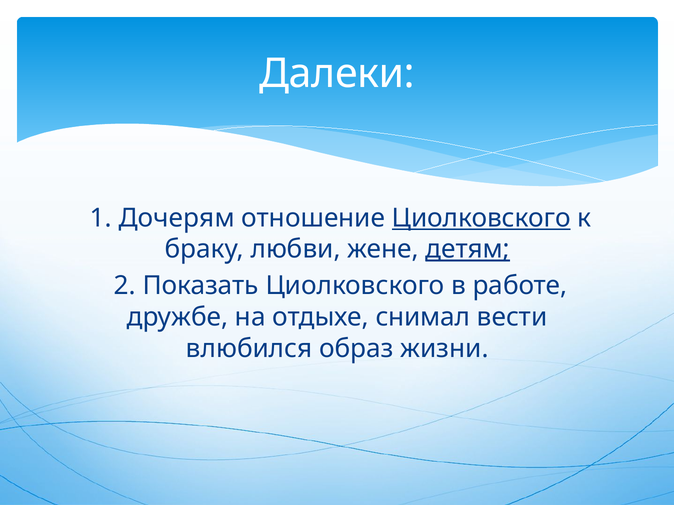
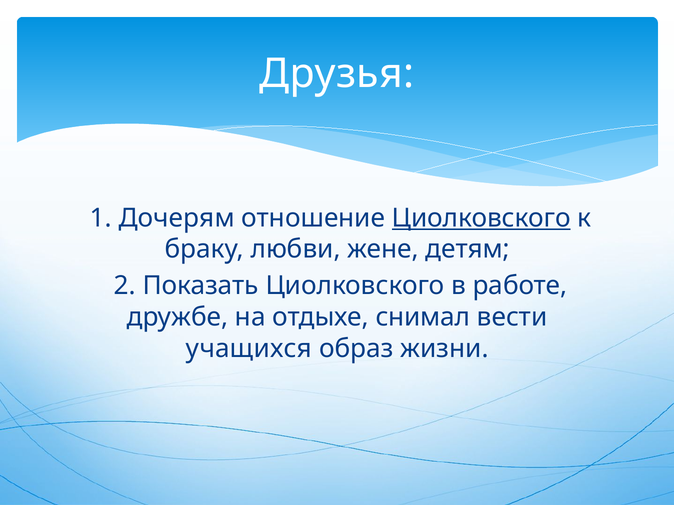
Далеки: Далеки -> Друзья (337, 74)
детям underline: present -> none (468, 249)
влюбился: влюбился -> учащихся (249, 349)
